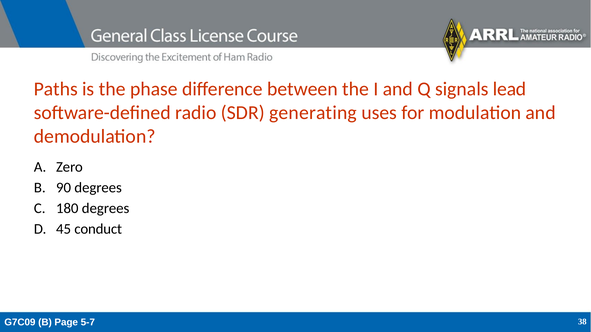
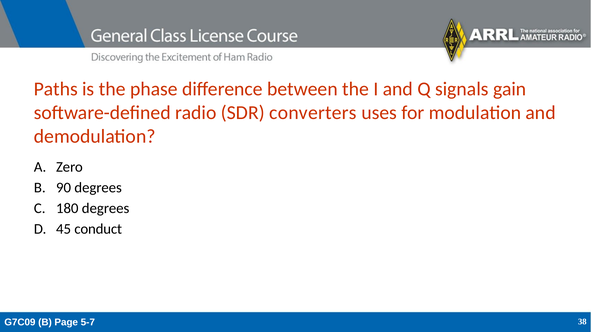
lead: lead -> gain (510, 89)
generating: generating -> converters (313, 113)
